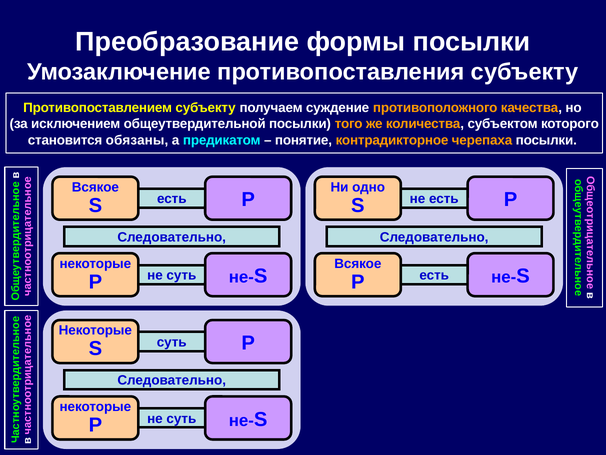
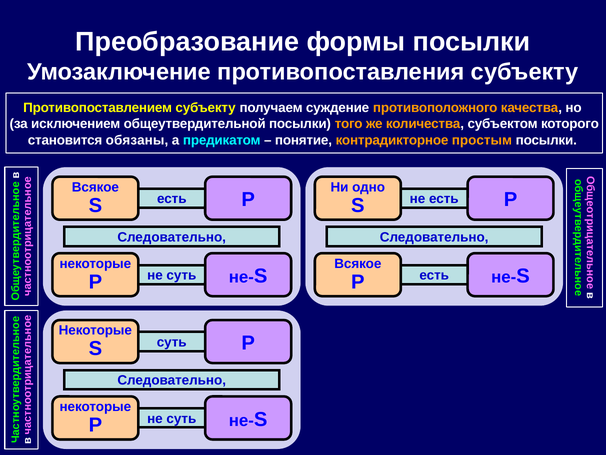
черепаха: черепаха -> простым (482, 140)
